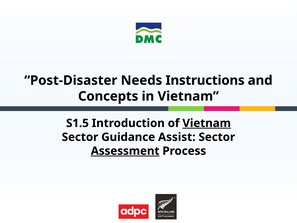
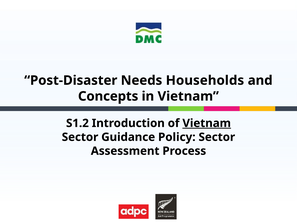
Instructions: Instructions -> Households (205, 80)
S1.5: S1.5 -> S1.2 (77, 123)
Assist: Assist -> Policy (177, 137)
Assessment underline: present -> none (125, 151)
